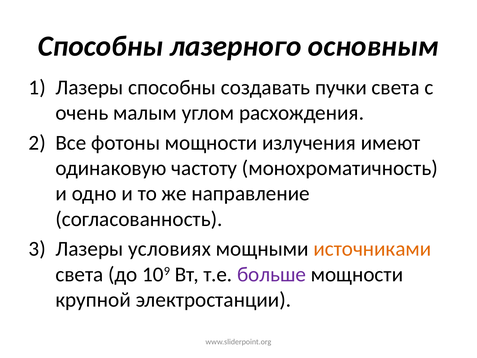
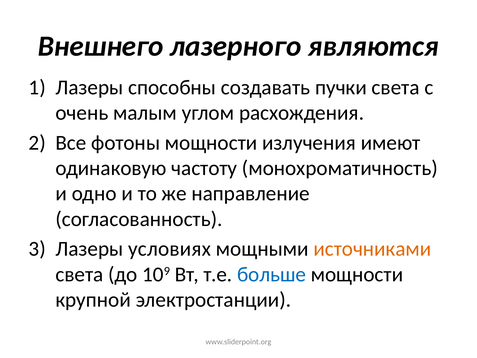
Способны: Способны -> Внешнего (101, 46)
основным: основным -> являются (373, 46)
больше colour: purple -> blue (272, 274)
